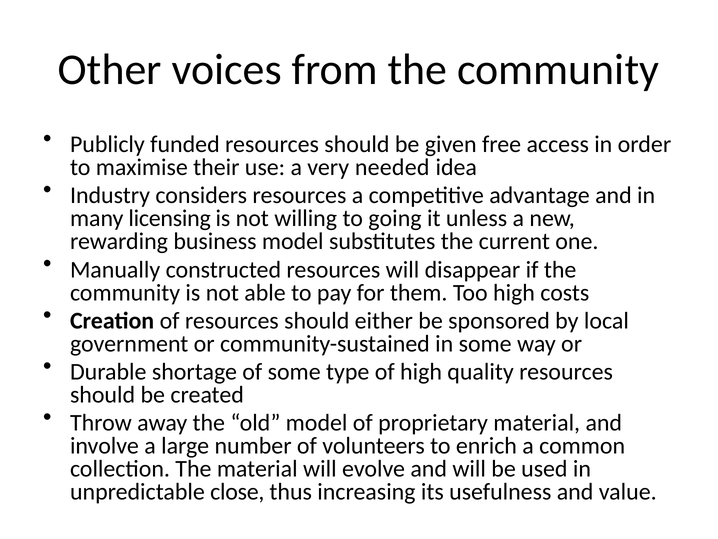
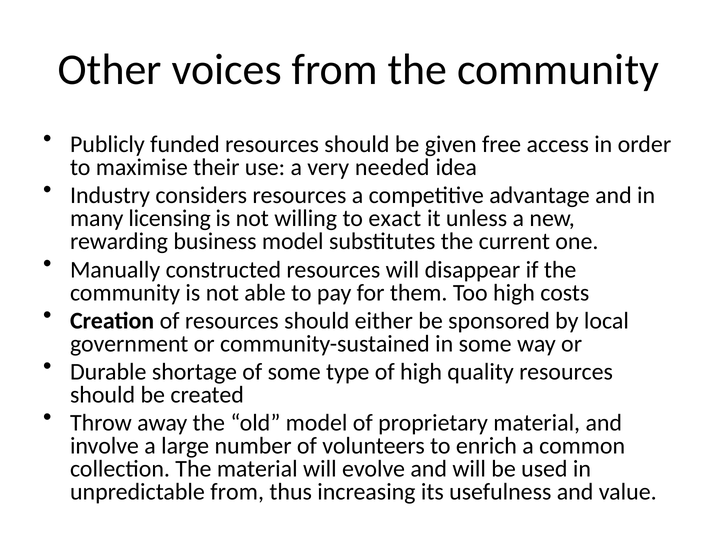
going: going -> exact (395, 218)
unpredictable close: close -> from (237, 492)
